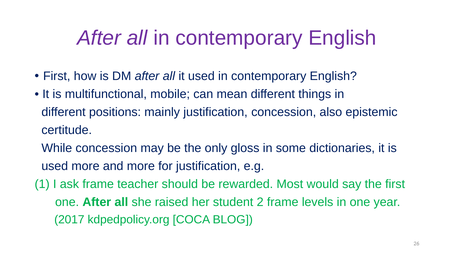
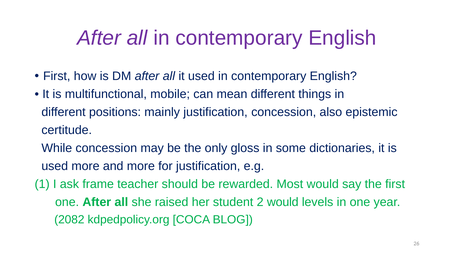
2 frame: frame -> would (283, 202)
2017: 2017 -> 2082 (69, 220)
